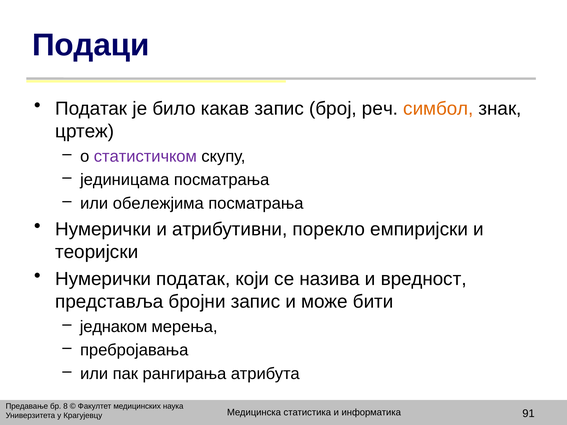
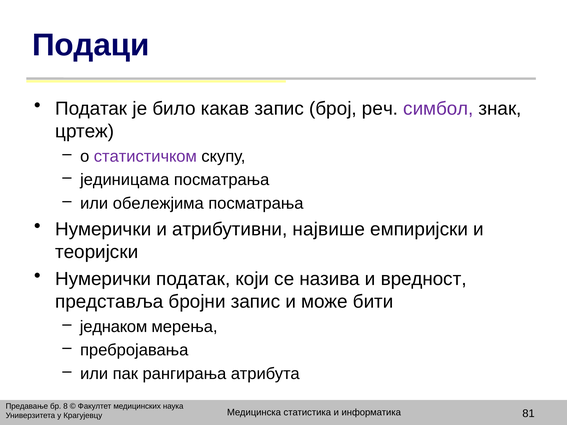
симбол colour: orange -> purple (438, 109)
порекло: порекло -> највише (329, 229)
91: 91 -> 81 (529, 414)
